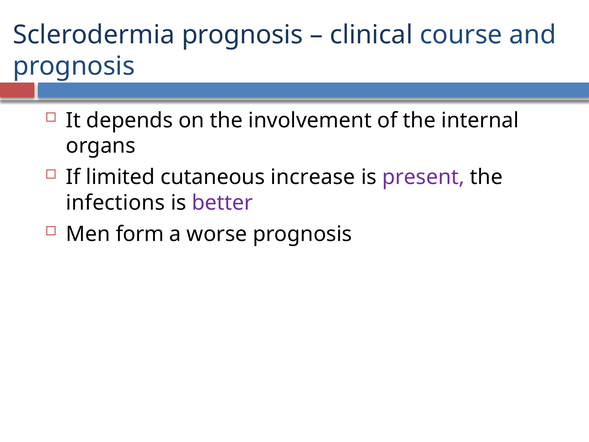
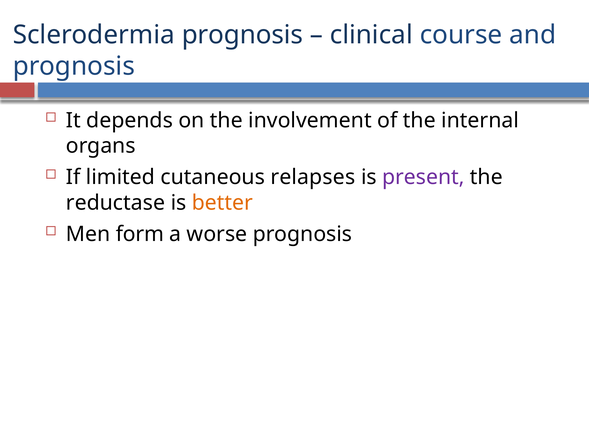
increase: increase -> relapses (313, 177)
infections: infections -> reductase (115, 203)
better colour: purple -> orange (222, 203)
